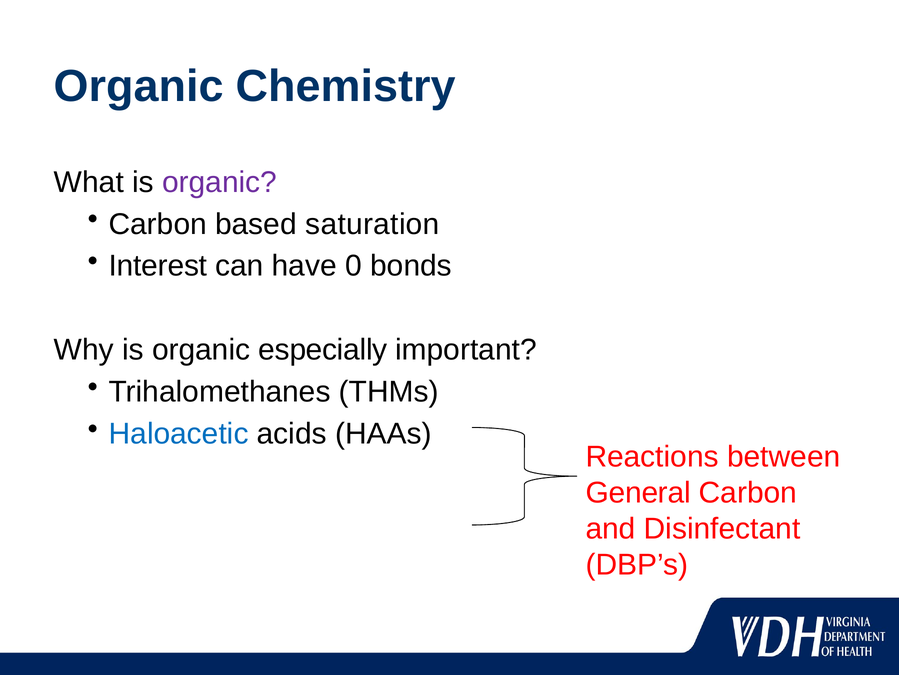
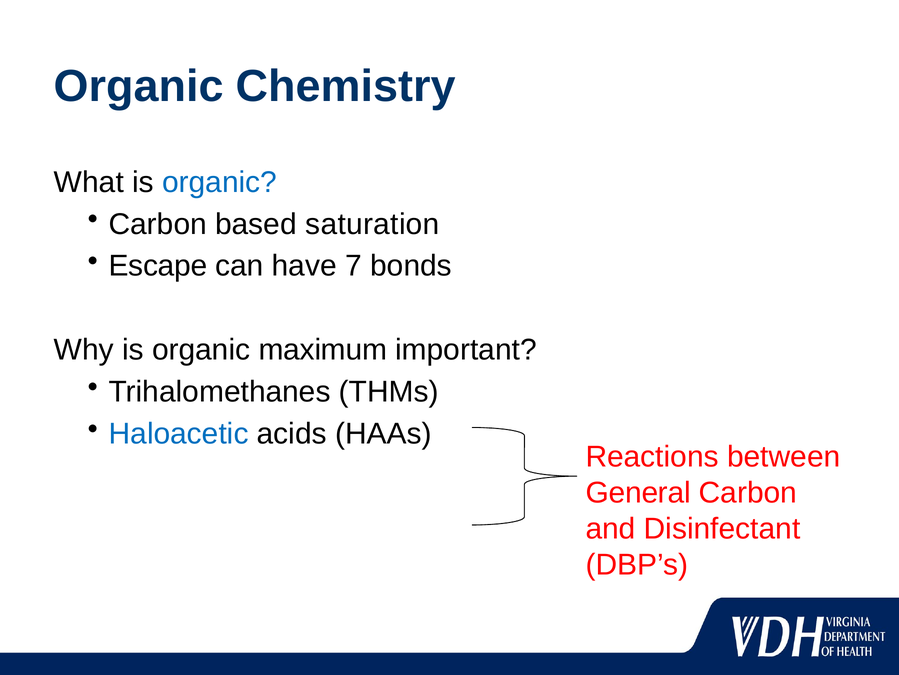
organic colour: purple -> blue (220, 182)
Interest: Interest -> Escape (158, 266)
0: 0 -> 7 (353, 266)
especially: especially -> maximum (323, 350)
